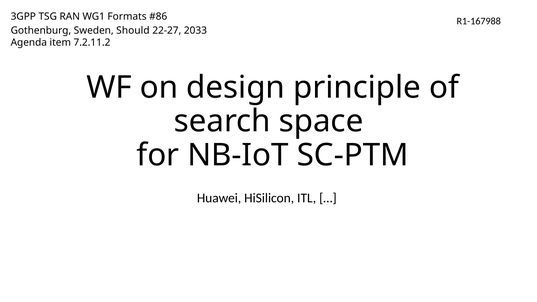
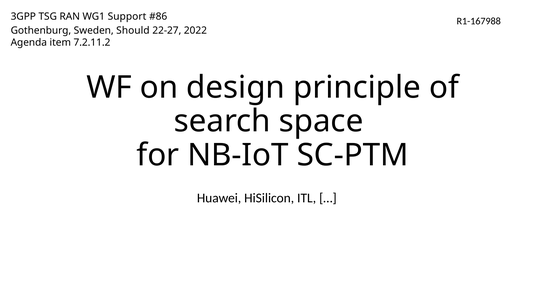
Formats: Formats -> Support (127, 16)
2033: 2033 -> 2022 (195, 31)
